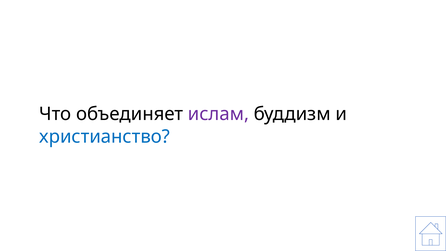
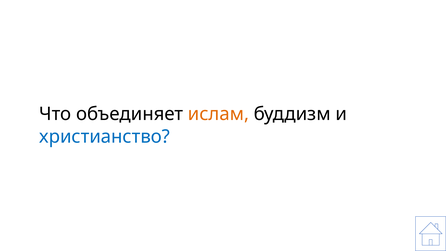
ислам colour: purple -> orange (218, 114)
